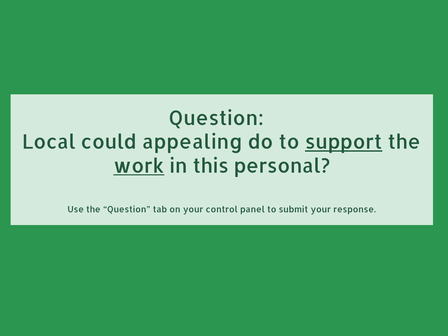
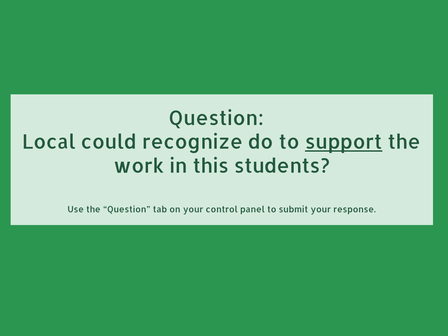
appealing: appealing -> recognize (193, 142)
work underline: present -> none (139, 166)
personal: personal -> students (282, 166)
